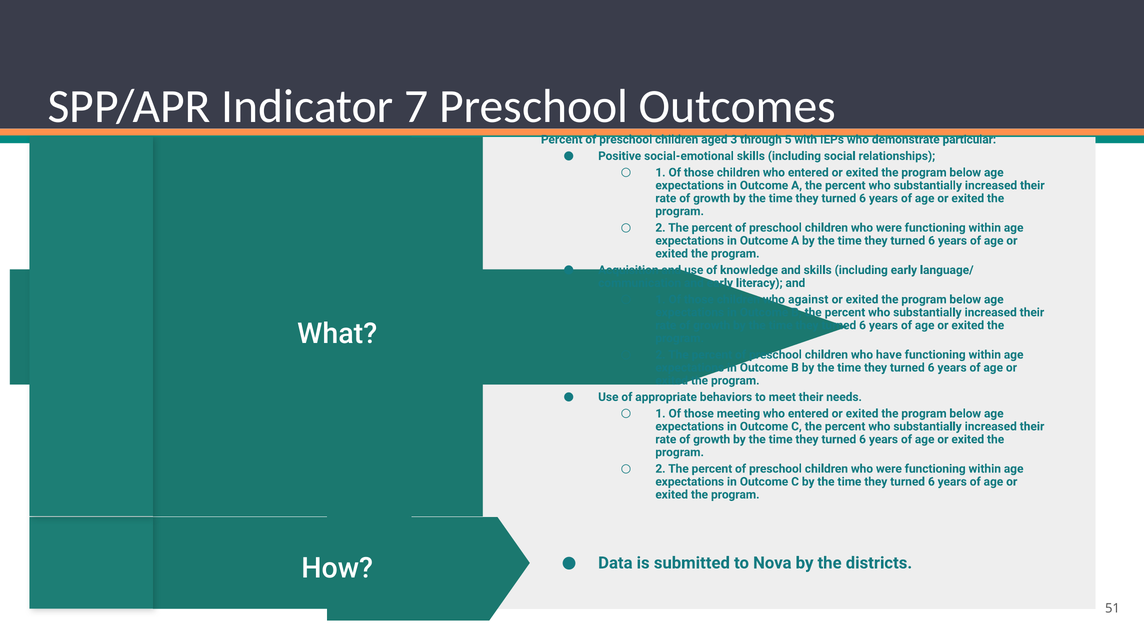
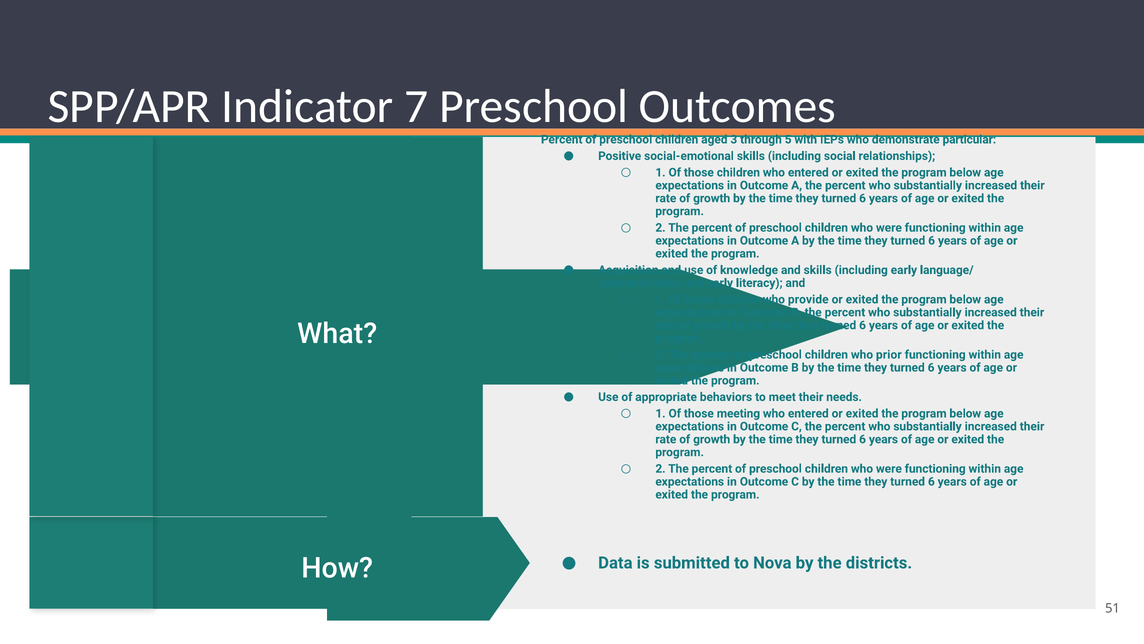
against: against -> provide (808, 299)
have: have -> prior (889, 354)
